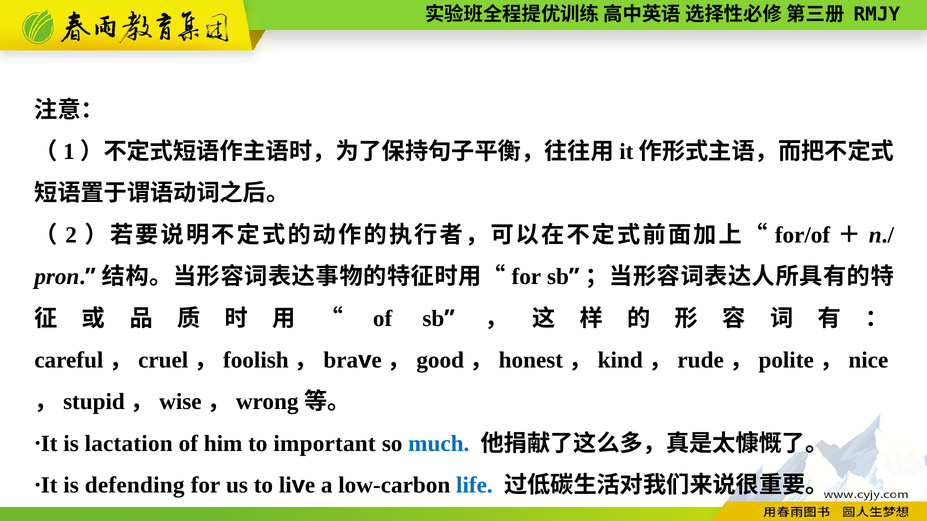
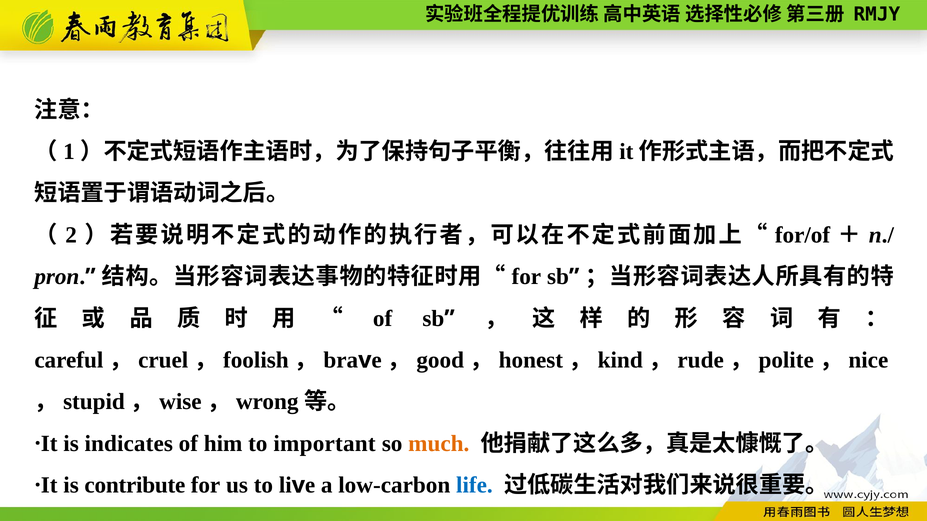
lactation: lactation -> indicates (129, 444)
much colour: blue -> orange (439, 444)
defending: defending -> contribute (135, 486)
